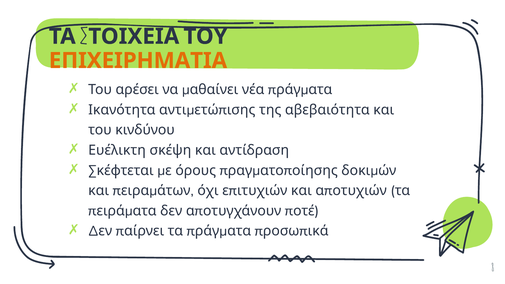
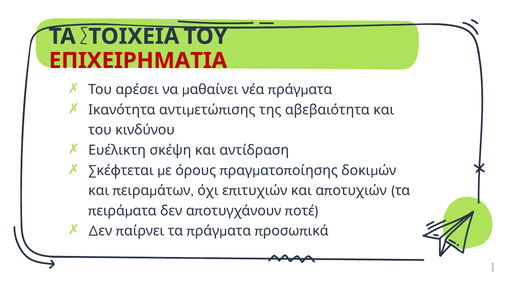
ΕΠΙΧΕΙΡΗΜΑΤΙΑ colour: orange -> red (138, 61)
